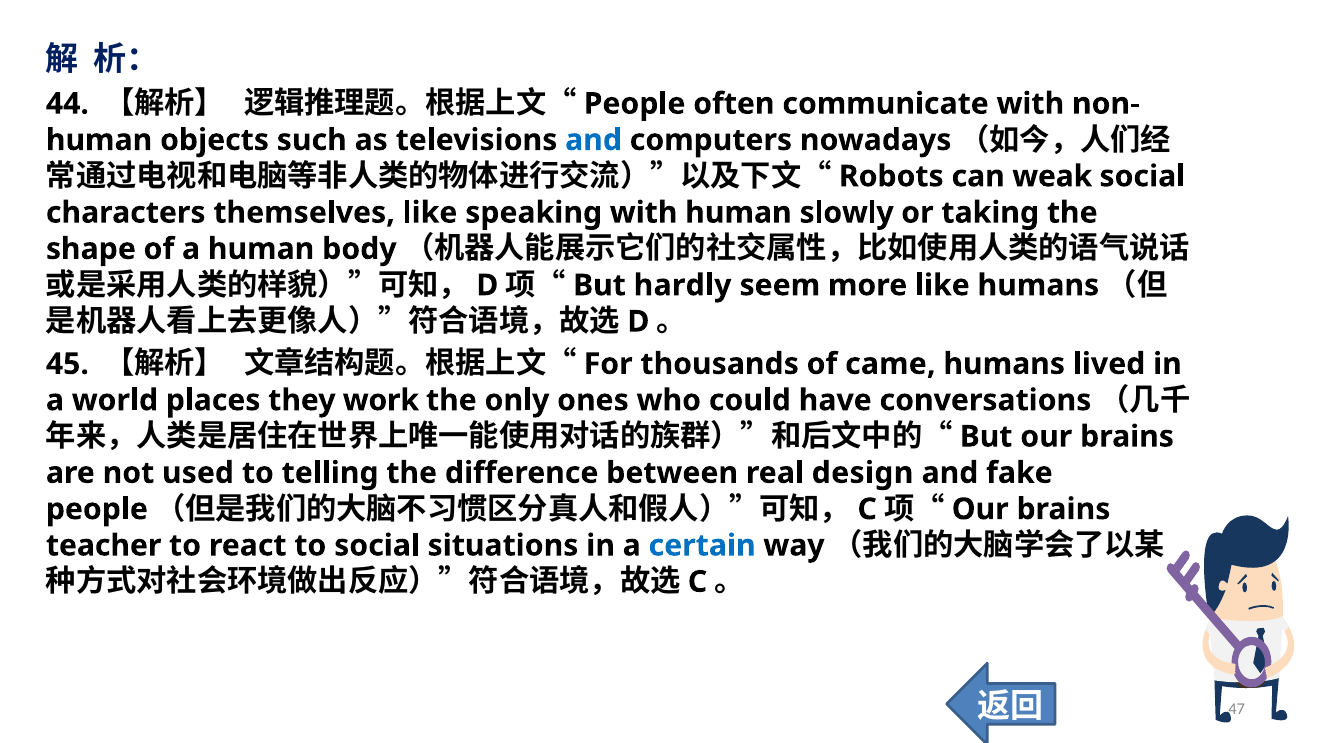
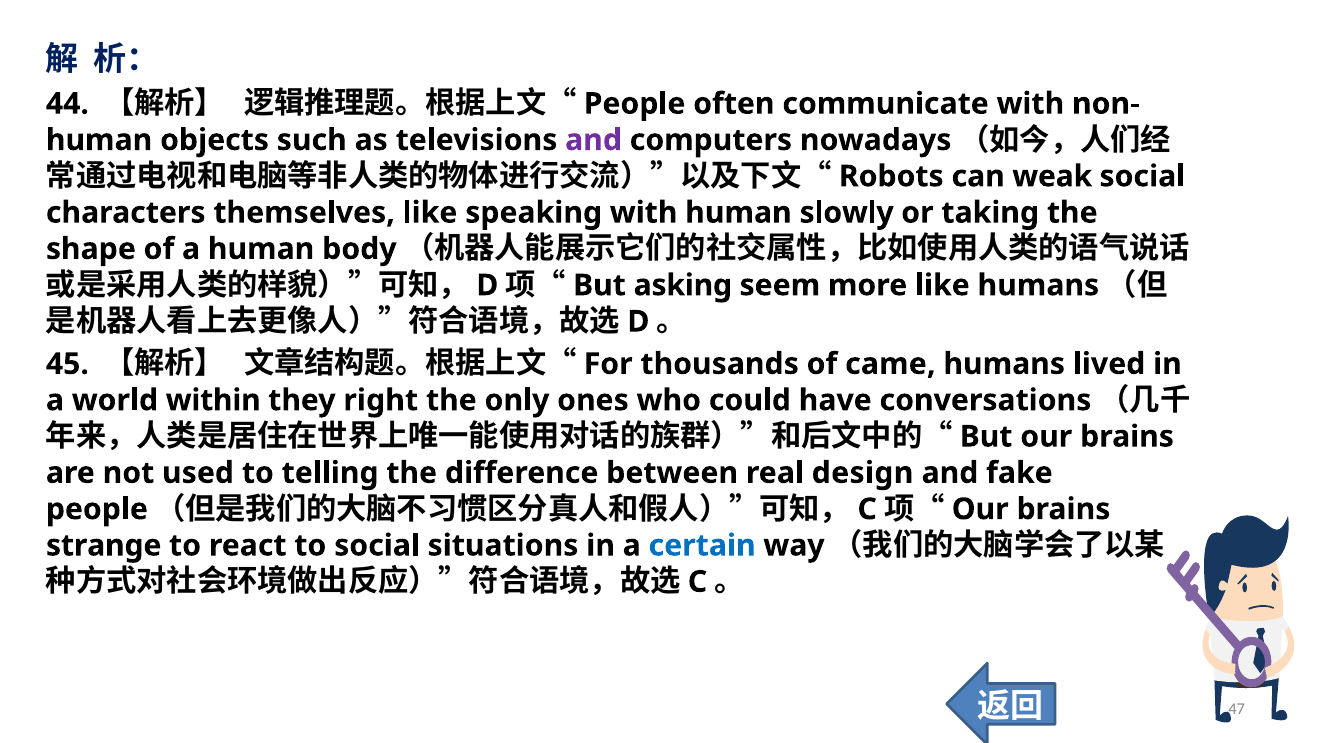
and colour: blue -> purple (594, 140)
hardly: hardly -> asking (683, 285)
places: places -> within (213, 400)
work: work -> right (381, 400)
teacher: teacher -> strange (104, 546)
